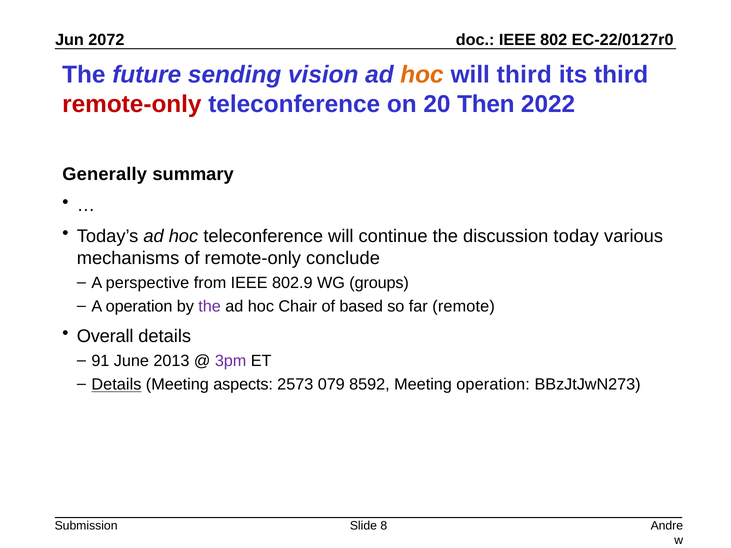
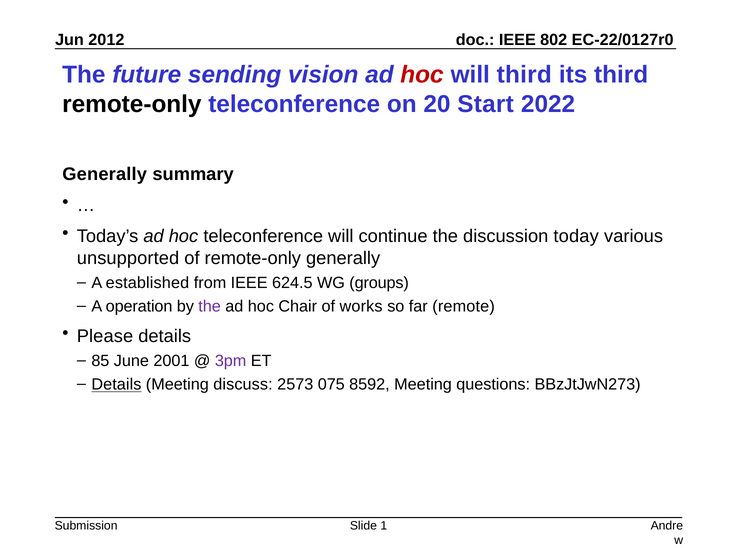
2072: 2072 -> 2012 (106, 40)
hoc colour: orange -> red (422, 75)
remote-only colour: red -> black (132, 104)
Then: Then -> Start (486, 104)
mechanisms: mechanisms -> unsupported (128, 258)
remote-only conclude: conclude -> generally (343, 258)
perspective: perspective -> established (147, 283)
802.9: 802.9 -> 624.5 (292, 283)
based: based -> works (361, 307)
Overall: Overall -> Please (105, 337)
91: 91 -> 85 (100, 361)
2013: 2013 -> 2001 (171, 361)
aspects: aspects -> discuss (243, 385)
079: 079 -> 075 (331, 385)
Meeting operation: operation -> questions (493, 385)
8: 8 -> 1 (384, 526)
